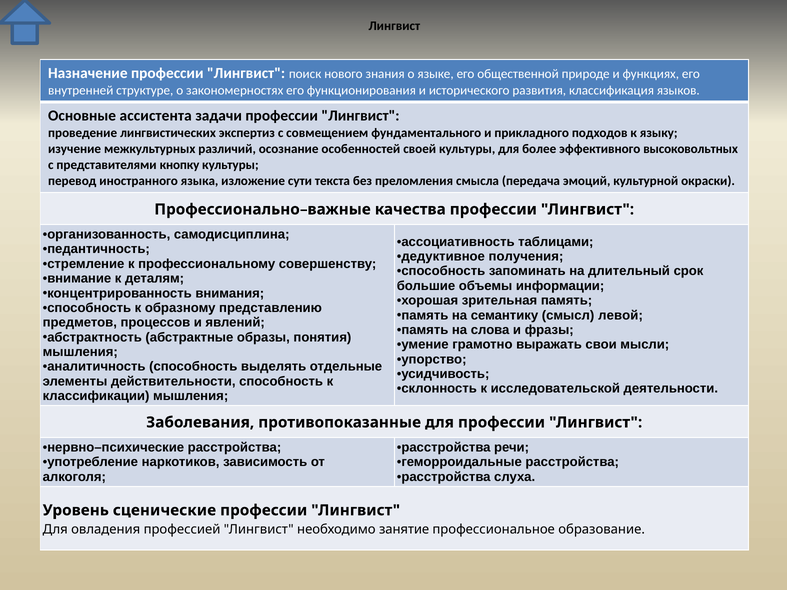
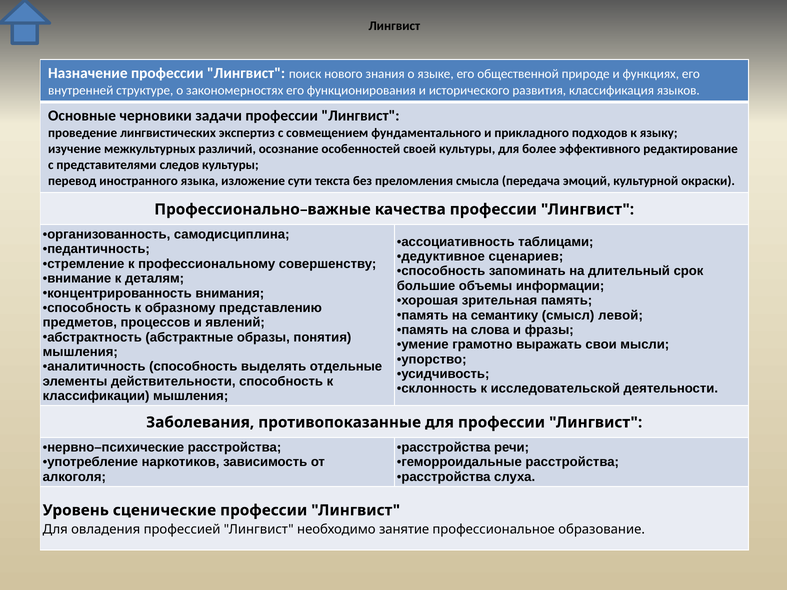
ассистента: ассистента -> черновики (156, 116)
высоковольтных: высоковольтных -> редактирование (691, 149)
кнопку: кнопку -> следов (179, 165)
получения: получения -> сценариев (526, 257)
